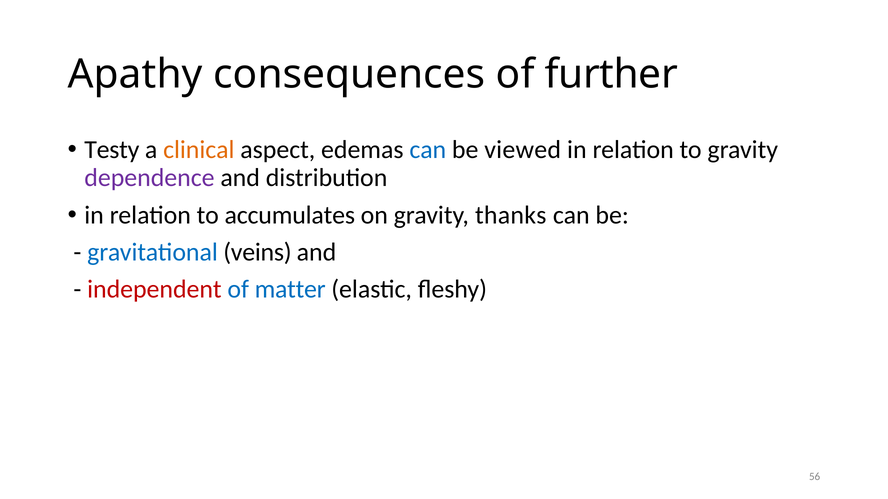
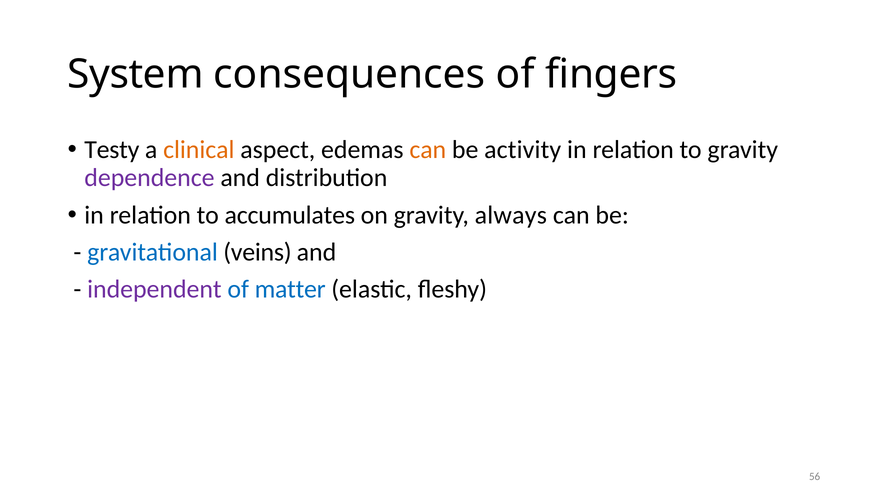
Apathy: Apathy -> System (135, 75)
further: further -> fingers (611, 75)
can colour: blue -> orange (428, 150)
viewed: viewed -> activity (523, 150)
thanks: thanks -> always (511, 215)
independent colour: red -> purple (154, 290)
